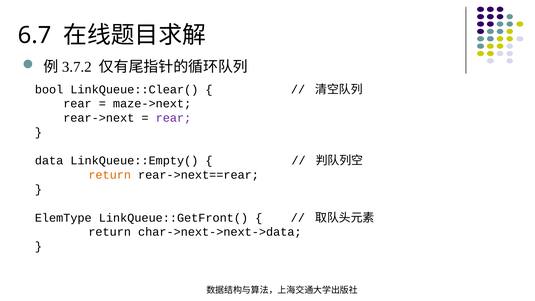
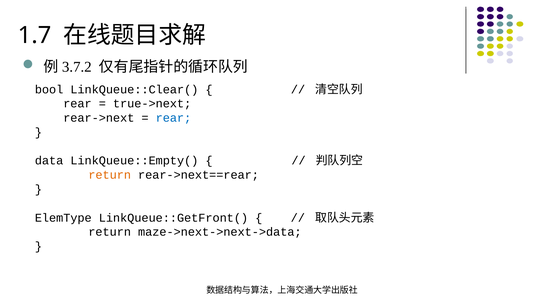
6.7: 6.7 -> 1.7 (35, 35)
maze->next: maze->next -> true->next (152, 104)
rear colour: purple -> blue (173, 118)
char->next->next->data: char->next->next->data -> maze->next->next->data (220, 232)
